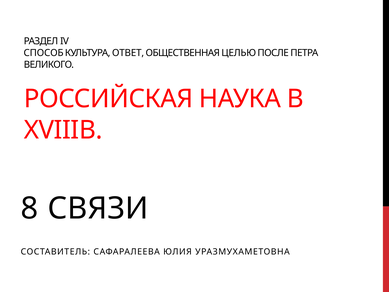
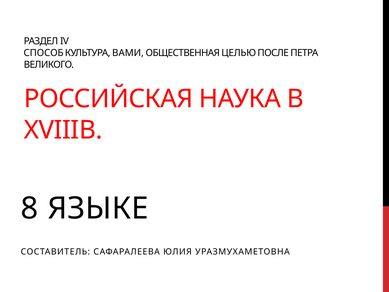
ОТВЕТ: ОТВЕТ -> ВАМИ (128, 53)
СВЯЗИ: СВЯЗИ -> ЯЗЫКЕ (98, 208)
